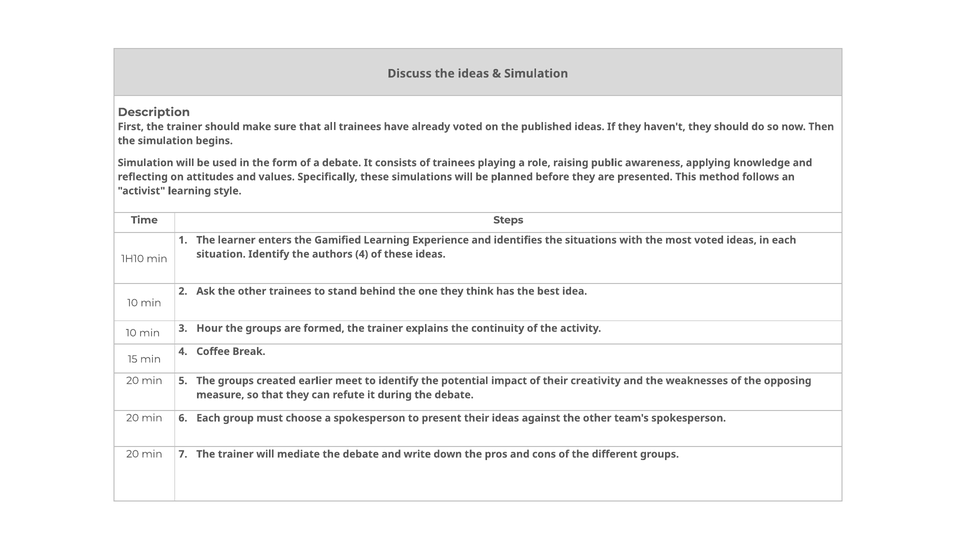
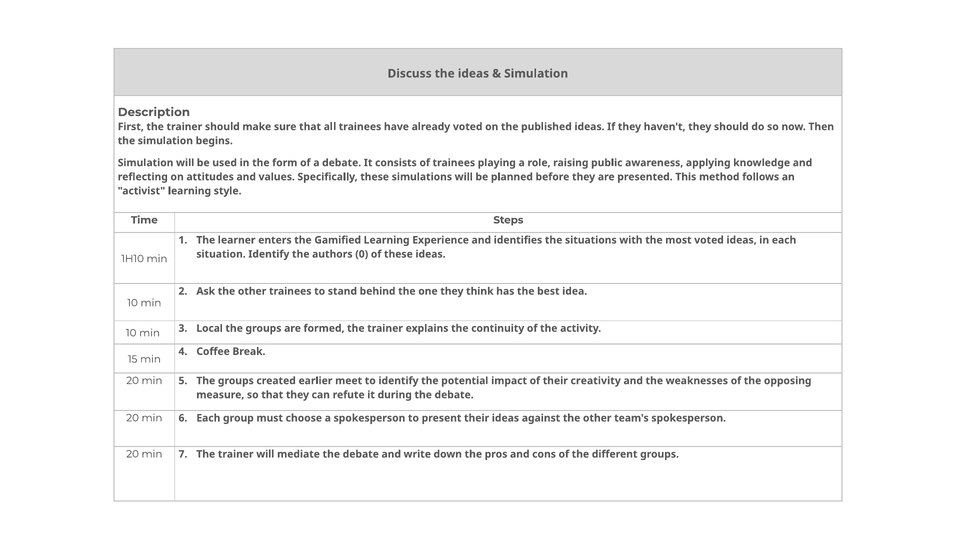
authors 4: 4 -> 0 (362, 254)
Hour: Hour -> Local (210, 328)
